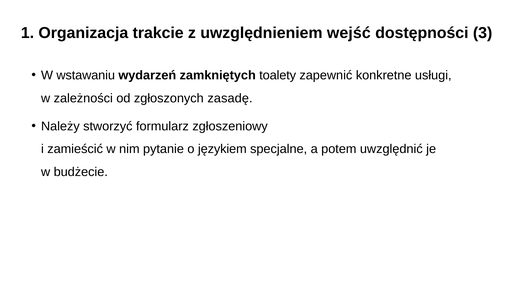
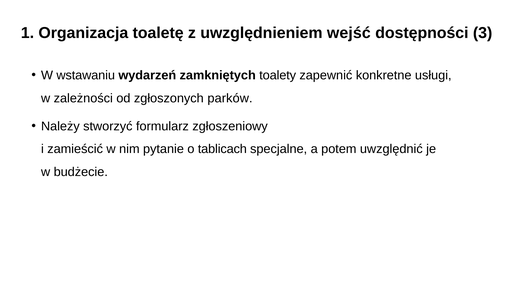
trakcie: trakcie -> toaletę (158, 33)
zasadę: zasadę -> parków (230, 98)
językiem: językiem -> tablicach (222, 149)
